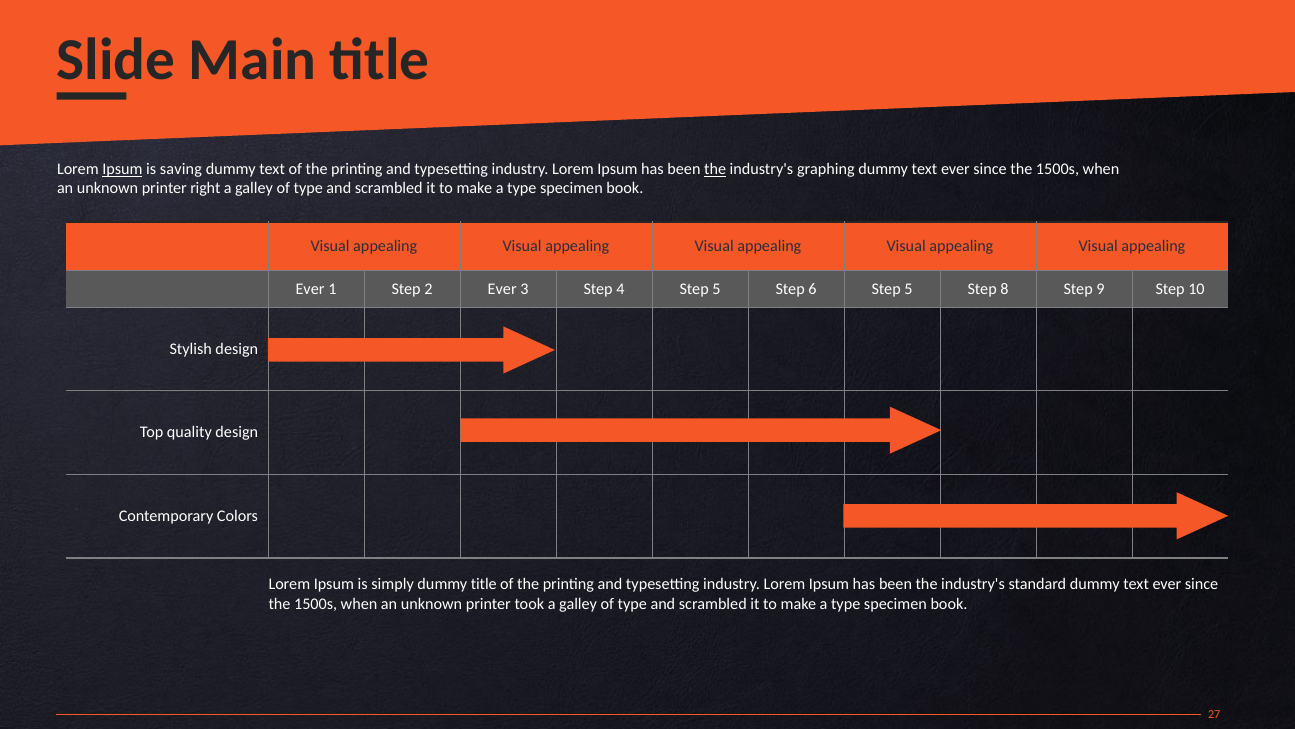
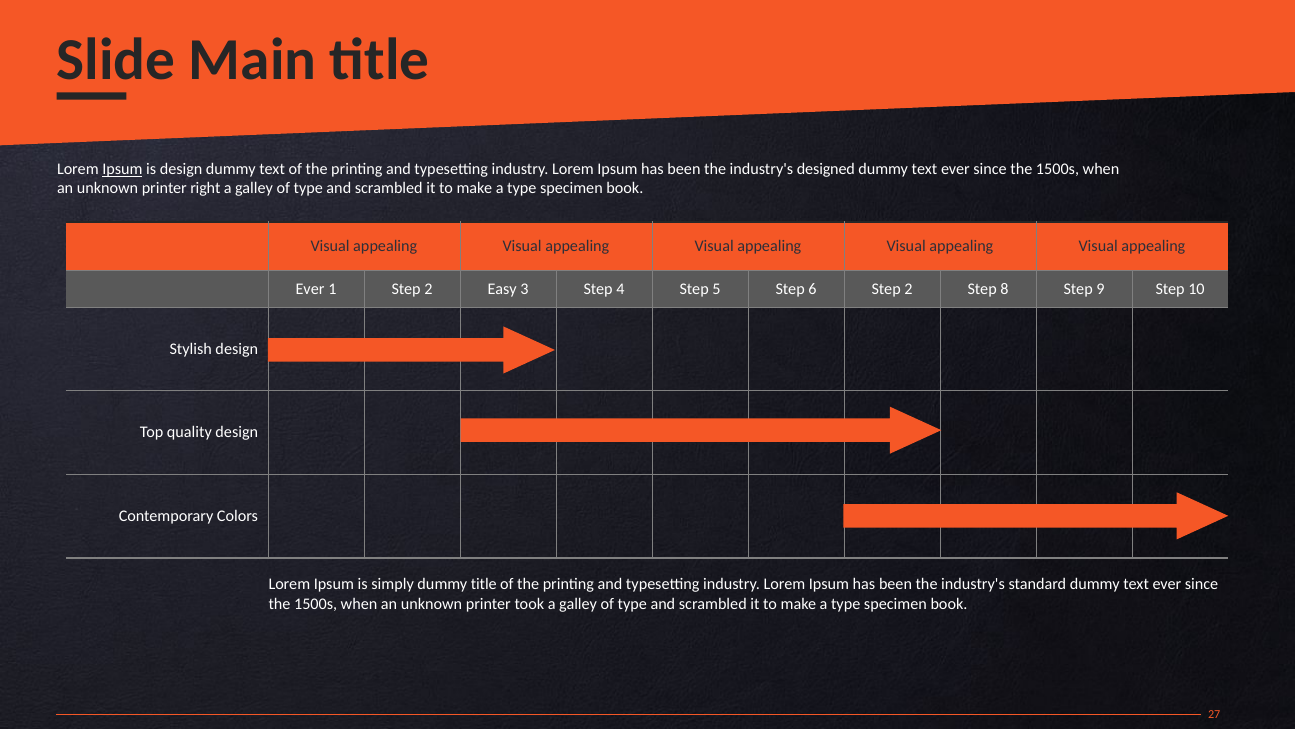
is saving: saving -> design (181, 169)
the underline: present -> none (715, 169)
graphing: graphing -> designed (826, 169)
2 Ever: Ever -> Easy (502, 289)
6 Step 5: 5 -> 2 (908, 289)
